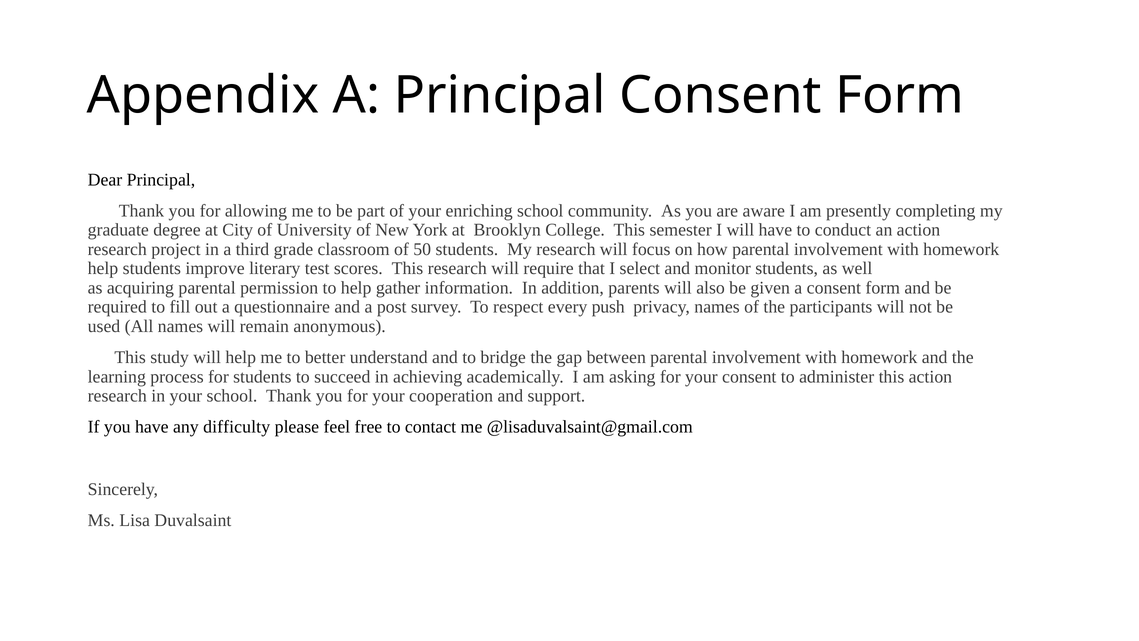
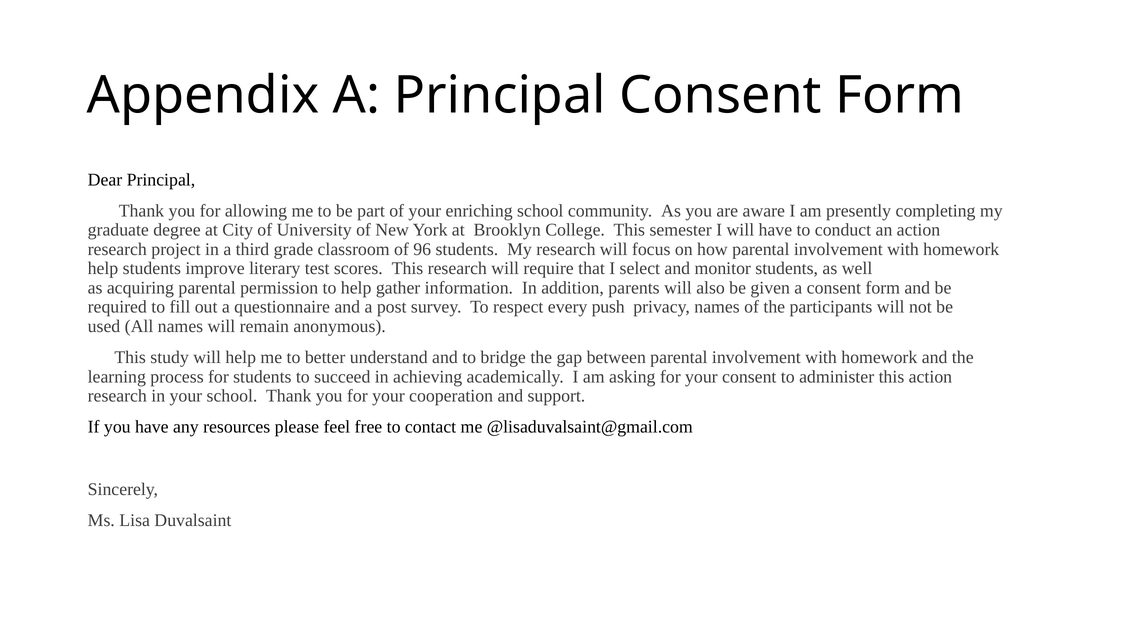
50: 50 -> 96 (422, 249)
difficulty: difficulty -> resources (237, 427)
